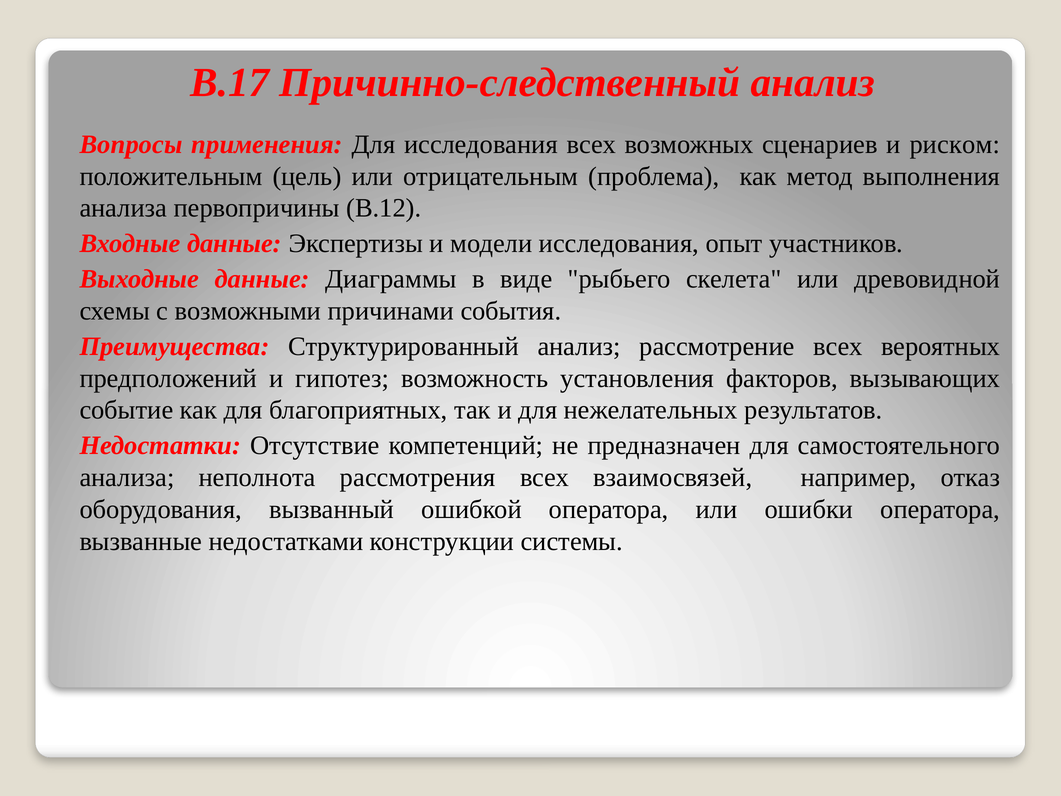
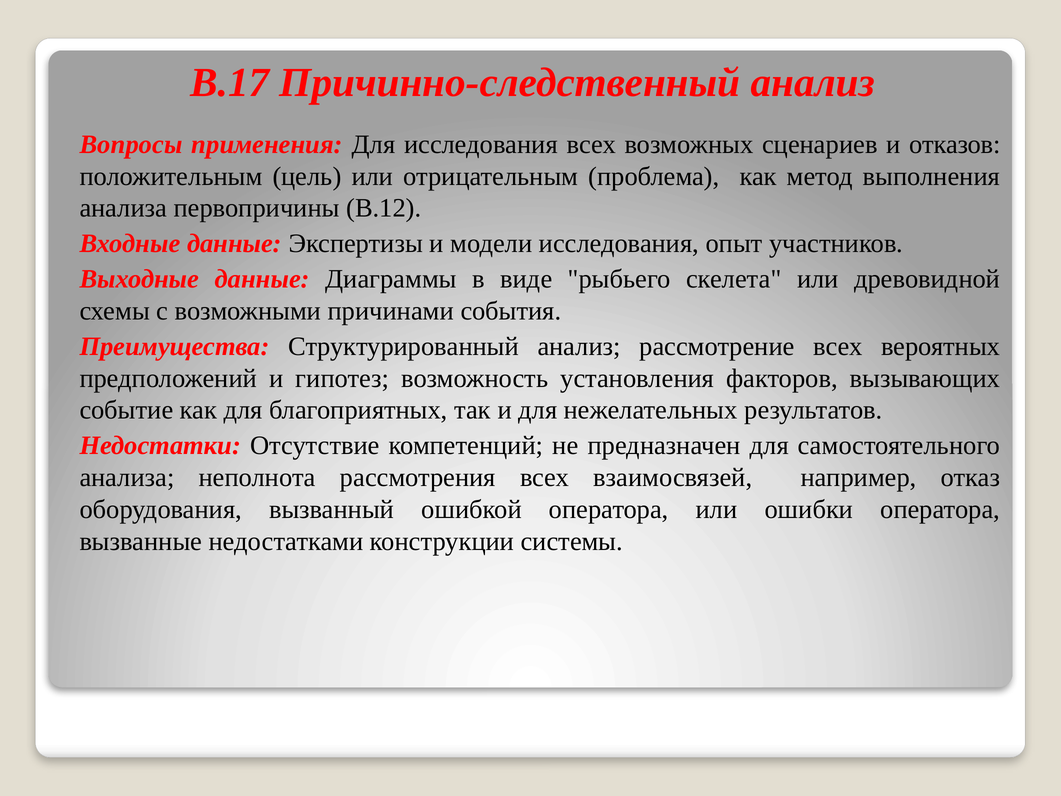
риском: риском -> отказов (955, 144)
